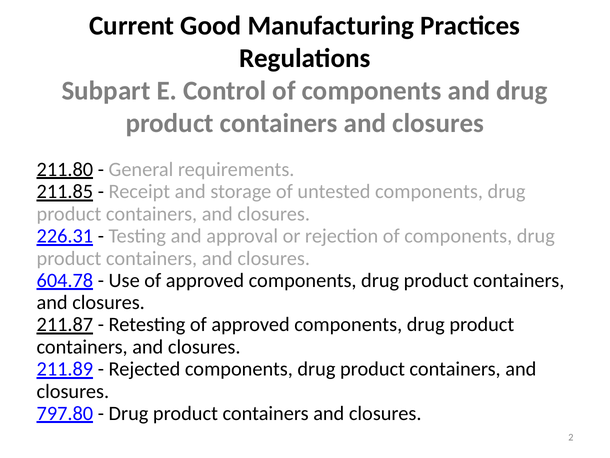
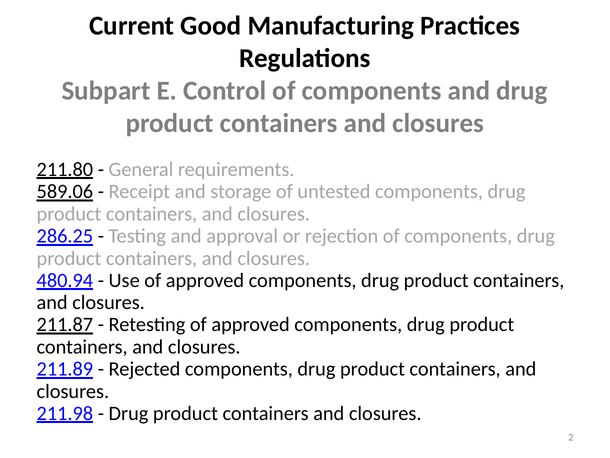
211.85: 211.85 -> 589.06 (65, 192)
226.31: 226.31 -> 286.25 (65, 236)
604.78: 604.78 -> 480.94 (65, 280)
797.80: 797.80 -> 211.98 (65, 413)
